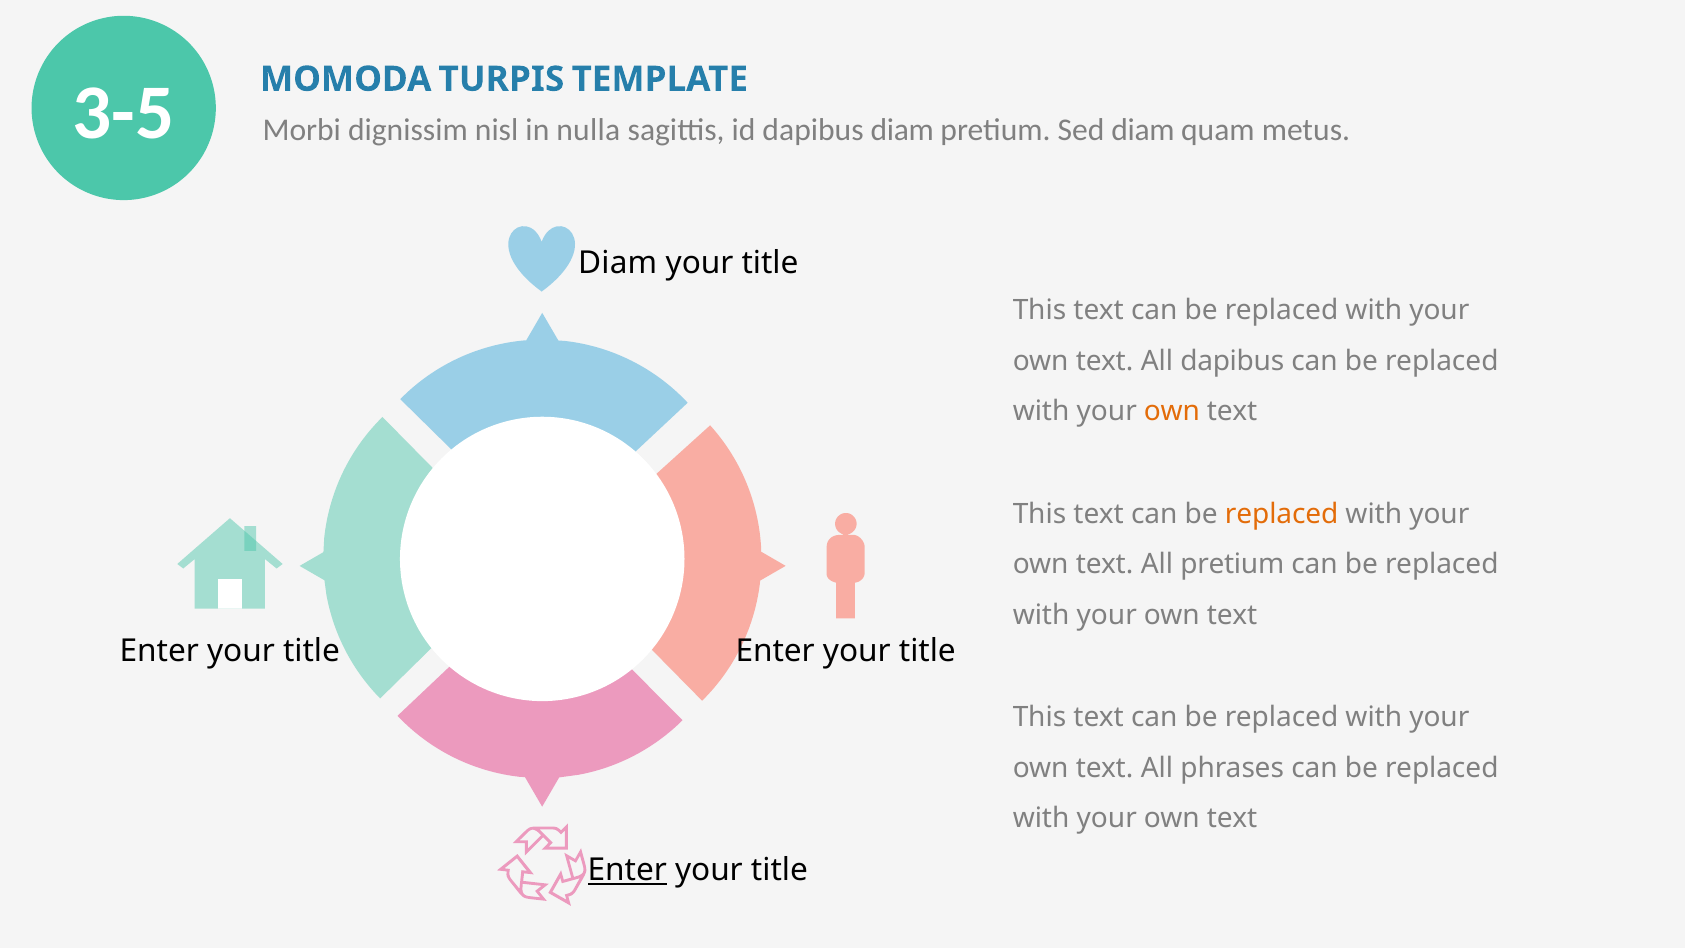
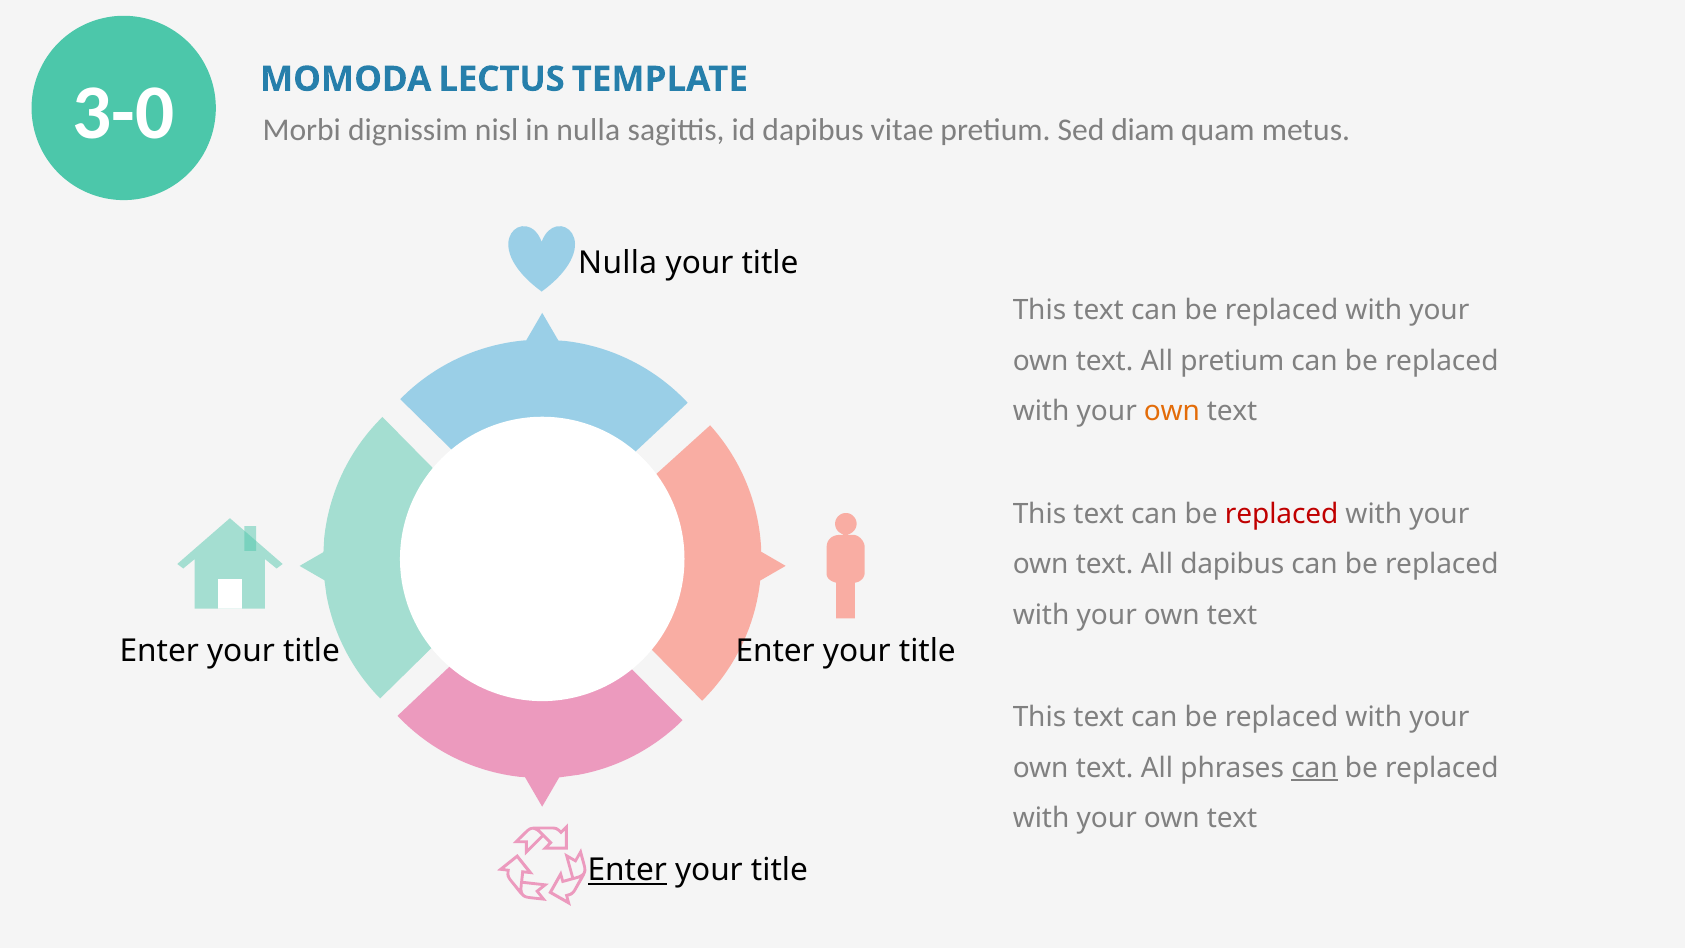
3-5: 3-5 -> 3-0 (124, 113)
TURPIS: TURPIS -> LECTUS (502, 79)
dapibus diam: diam -> vitae (902, 130)
Diam: Diam -> Nulla (618, 263)
All dapibus: dapibus -> pretium (1232, 361)
replaced colour: orange -> red (1282, 514)
All pretium: pretium -> dapibus (1232, 564)
can underline: none -> present (1315, 768)
